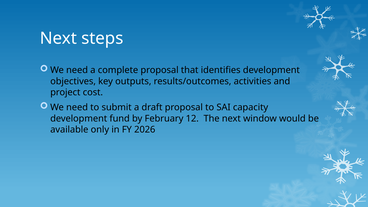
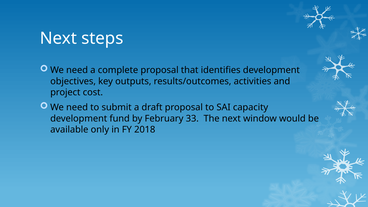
12: 12 -> 33 (192, 118)
2026: 2026 -> 2018 (145, 130)
